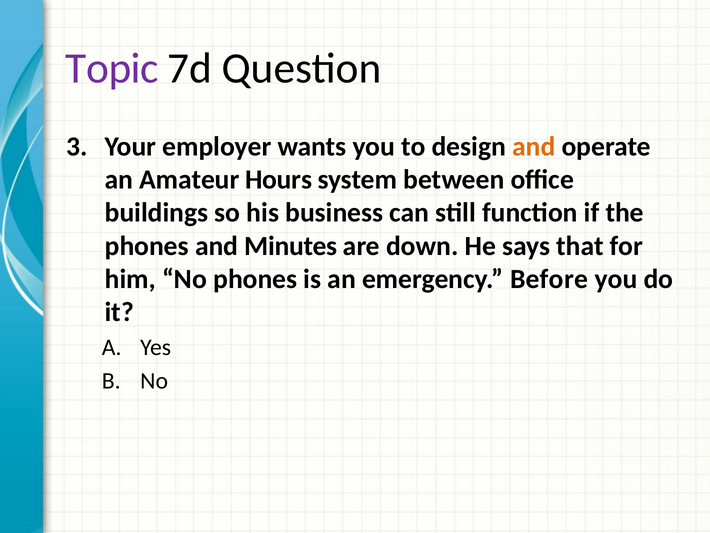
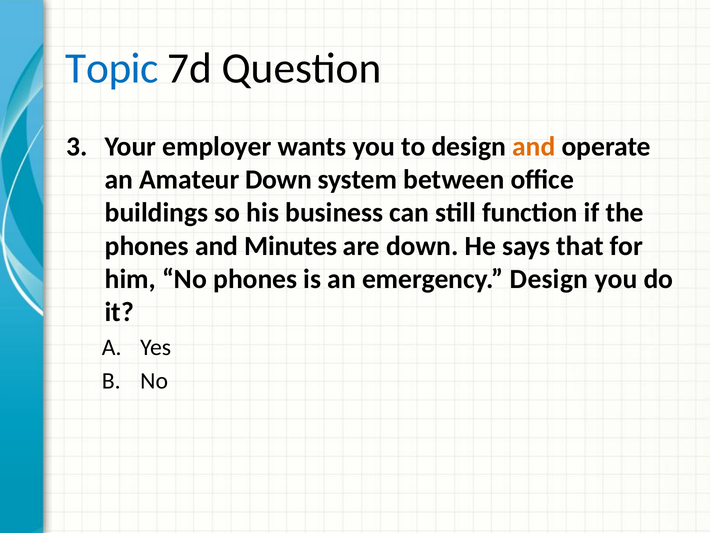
Topic colour: purple -> blue (112, 68)
Amateur Hours: Hours -> Down (279, 179)
emergency Before: Before -> Design (549, 279)
